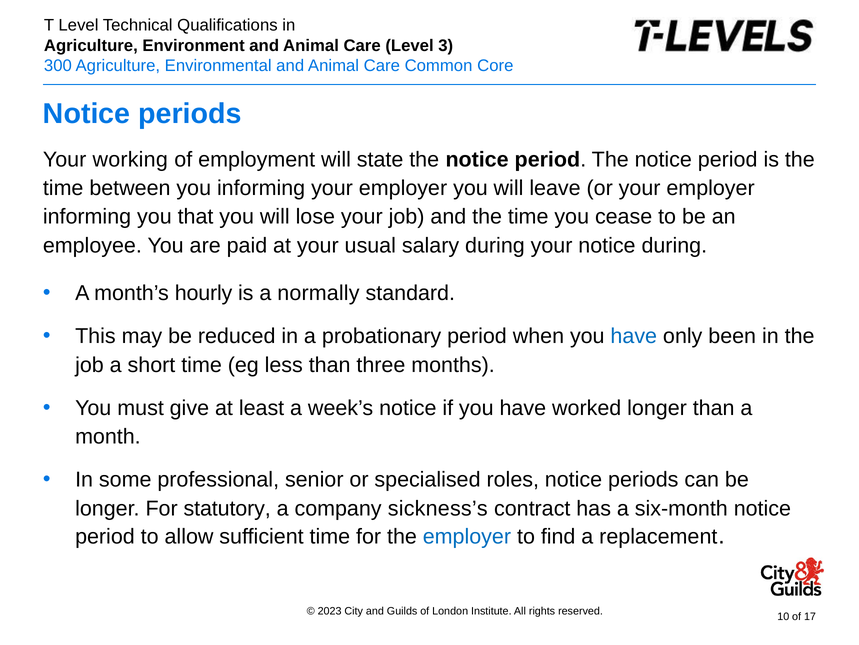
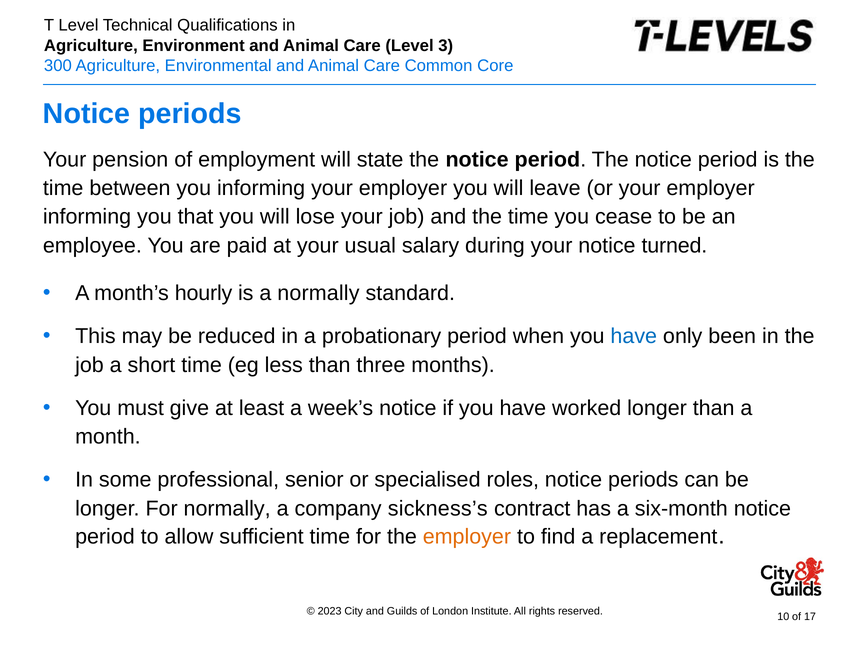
working: working -> pension (130, 159)
notice during: during -> turned (674, 245)
For statutory: statutory -> normally (227, 508)
employer colour: blue -> orange (467, 536)
